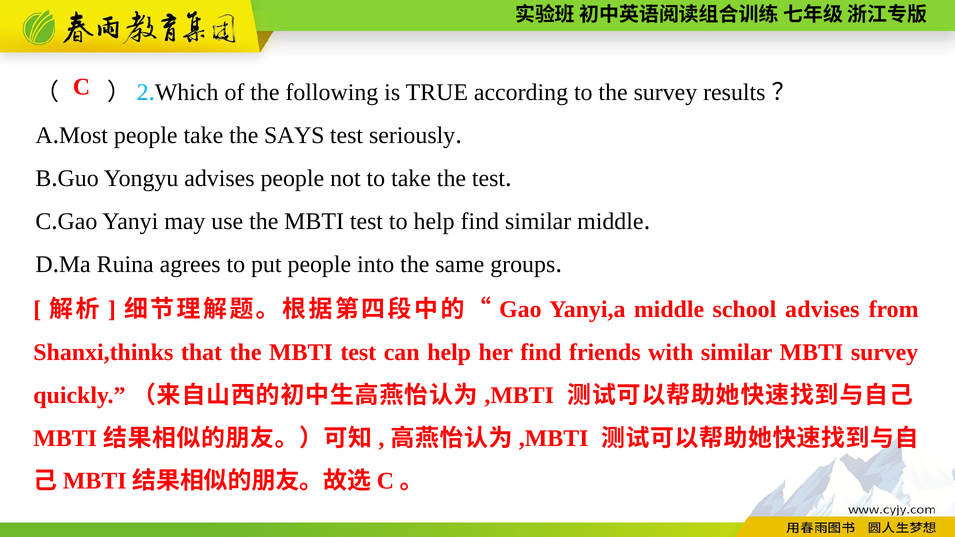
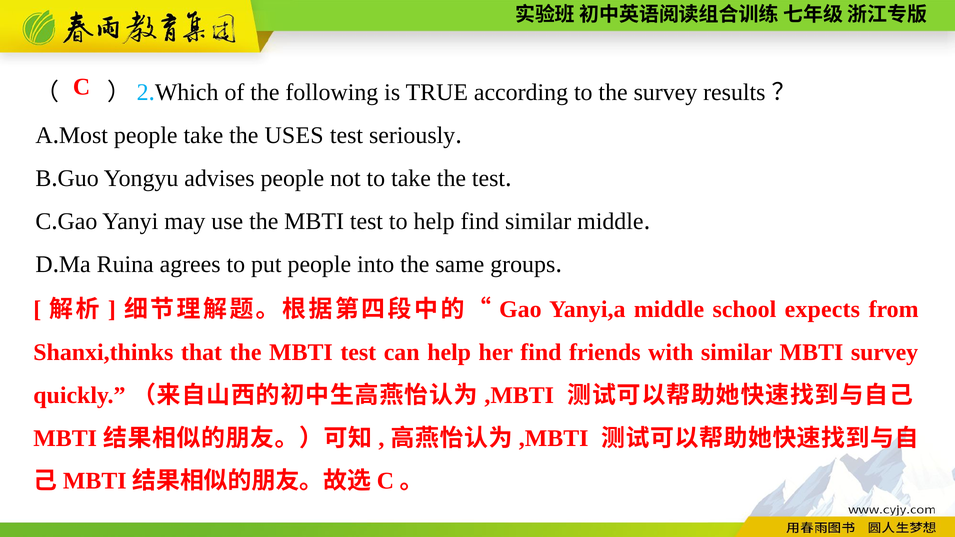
SAYS: SAYS -> USES (294, 135)
school advises: advises -> expects (822, 309)
